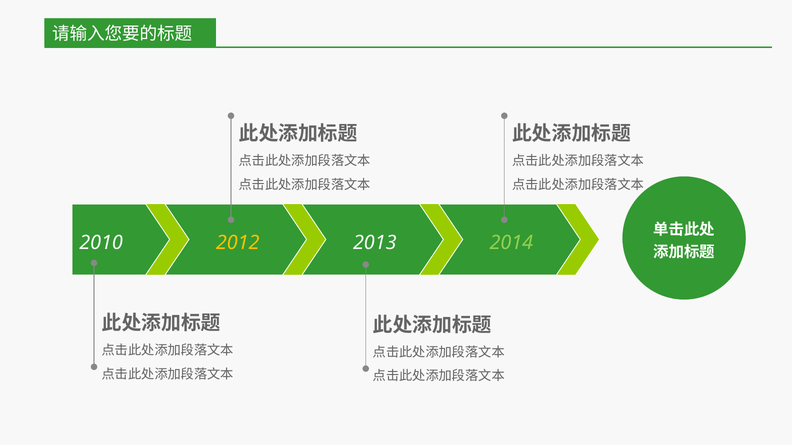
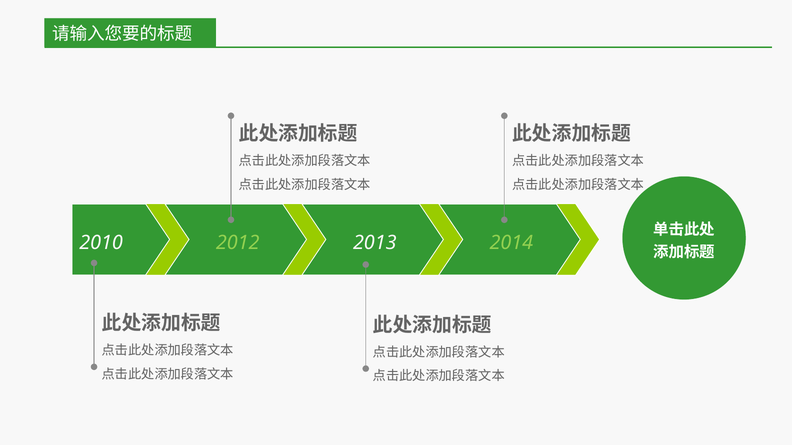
2012 colour: yellow -> light green (238, 243)
